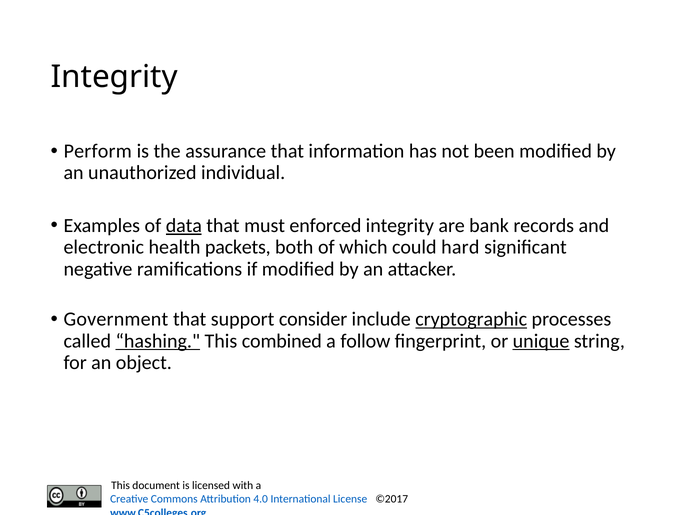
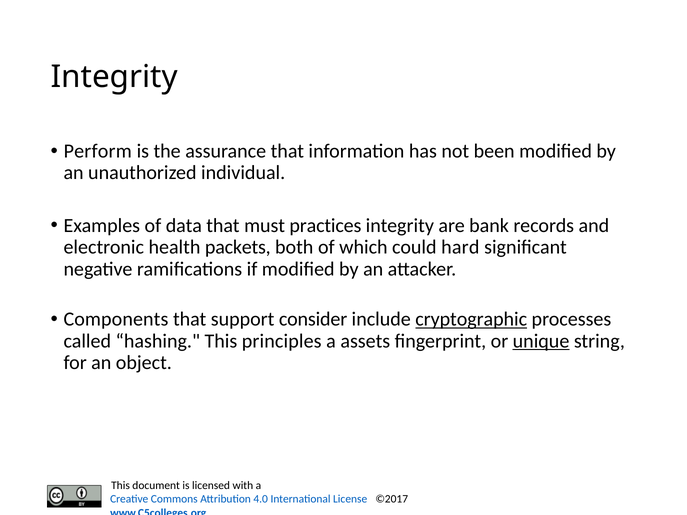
data underline: present -> none (184, 226)
enforced: enforced -> practices (325, 226)
Government: Government -> Components (116, 319)
hashing underline: present -> none (158, 341)
combined: combined -> principles (282, 341)
follow: follow -> assets (365, 341)
